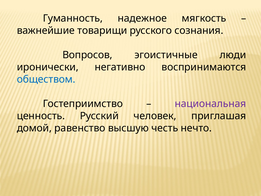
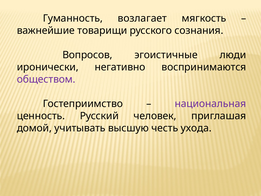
надежное: надежное -> возлагает (142, 18)
обществом colour: blue -> purple (46, 79)
равенство: равенство -> учитывать (80, 128)
нечто: нечто -> ухода (196, 128)
